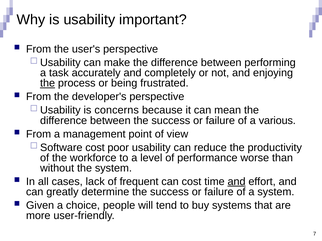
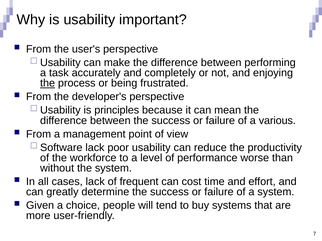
concerns: concerns -> principles (117, 110)
Software cost: cost -> lack (95, 148)
and underline: present -> none (237, 182)
